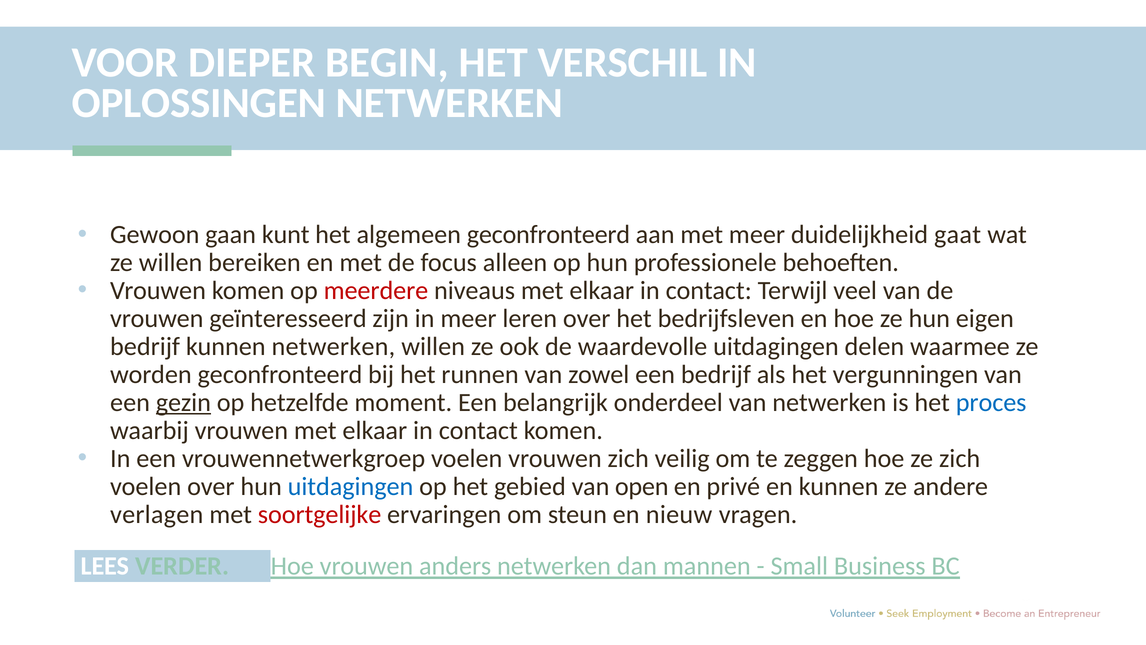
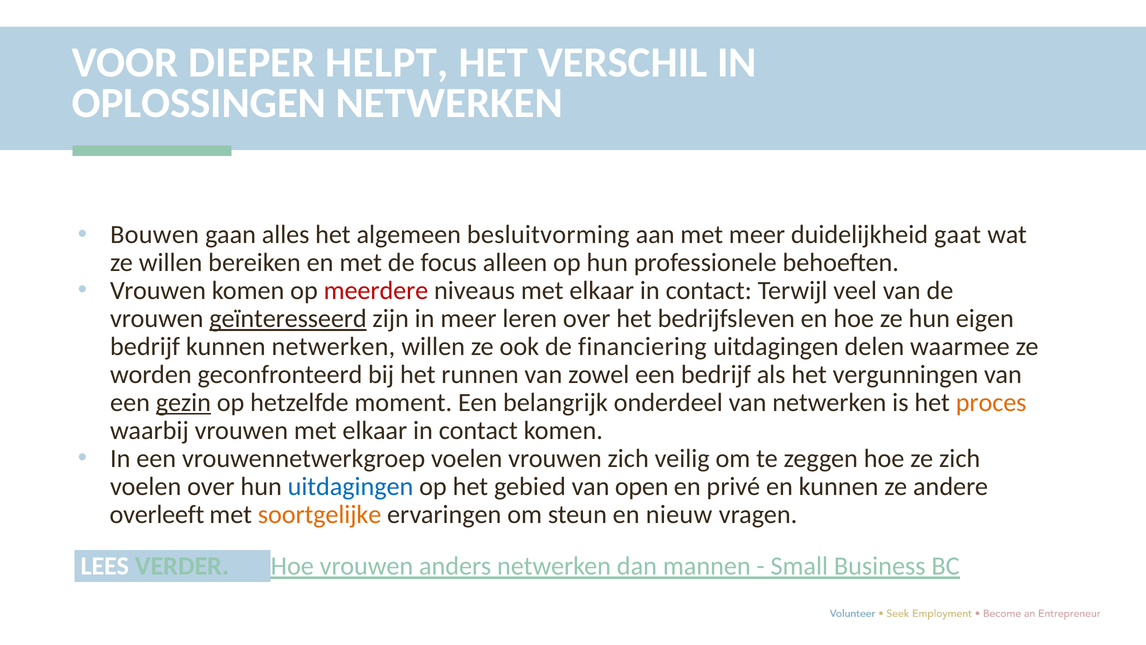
BEGIN: BEGIN -> HELPT (387, 62)
Gewoon: Gewoon -> Bouwen (155, 235)
kunt: kunt -> alles (286, 235)
algemeen geconfronteerd: geconfronteerd -> besluitvorming (548, 235)
geïnteresseerd underline: none -> present (288, 318)
waardevolle: waardevolle -> financiering (642, 346)
proces colour: blue -> orange (991, 402)
verlagen: verlagen -> overleeft (157, 514)
soortgelijke colour: red -> orange (320, 514)
